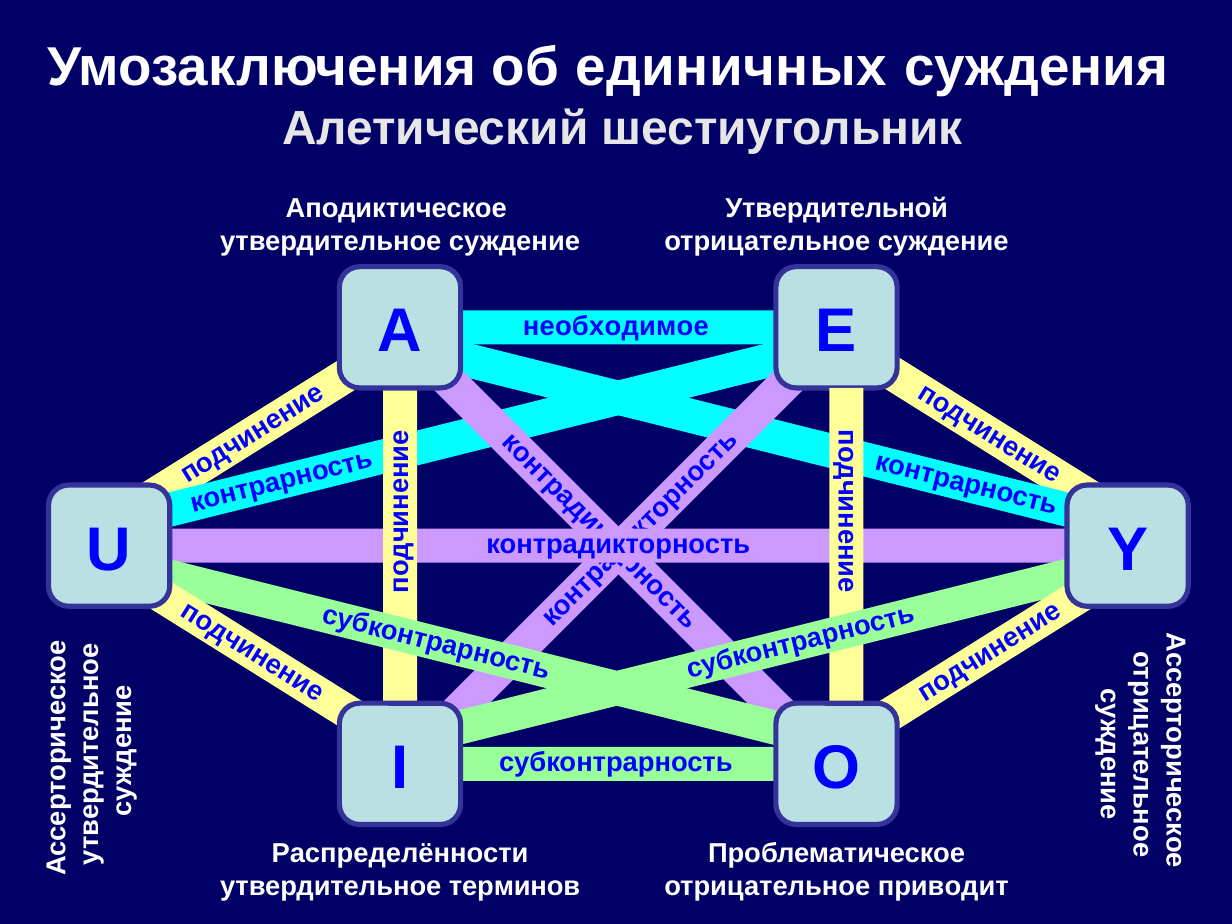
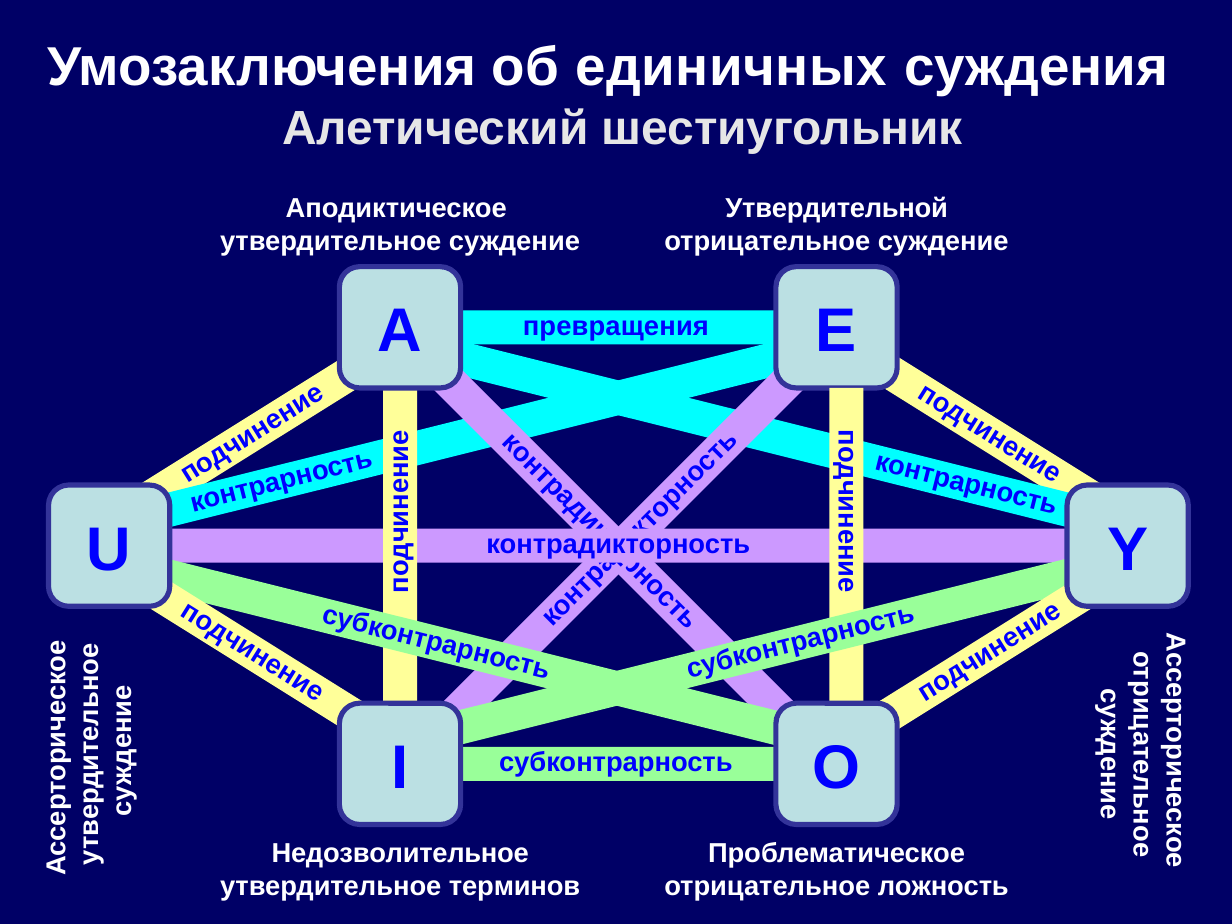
необходимое: необходимое -> превращения (616, 326)
Распределённости: Распределённости -> Недозволительное (400, 854)
приводит: приводит -> ложность (943, 886)
